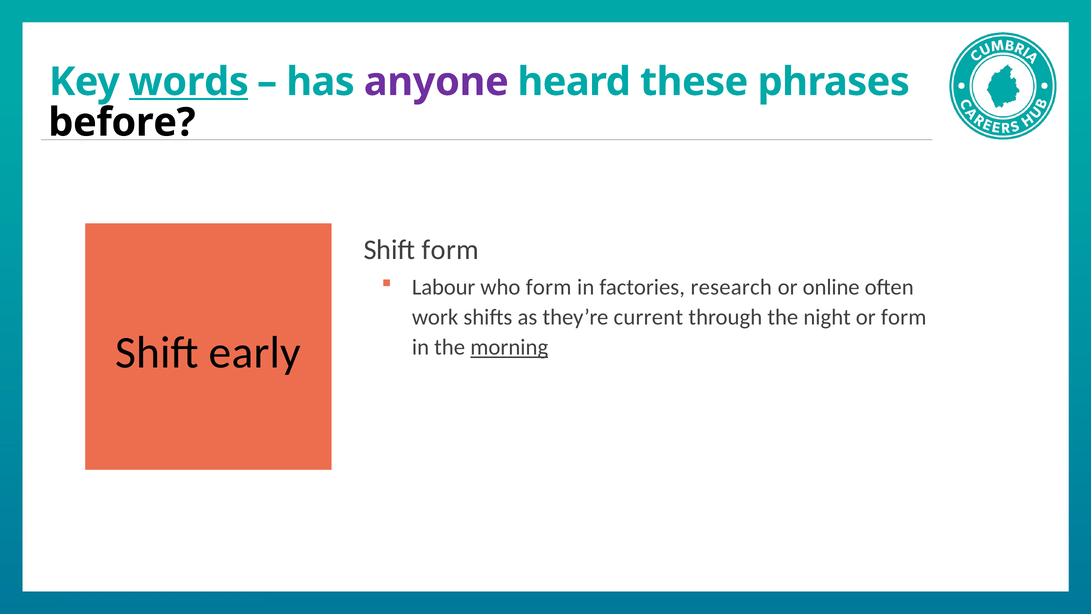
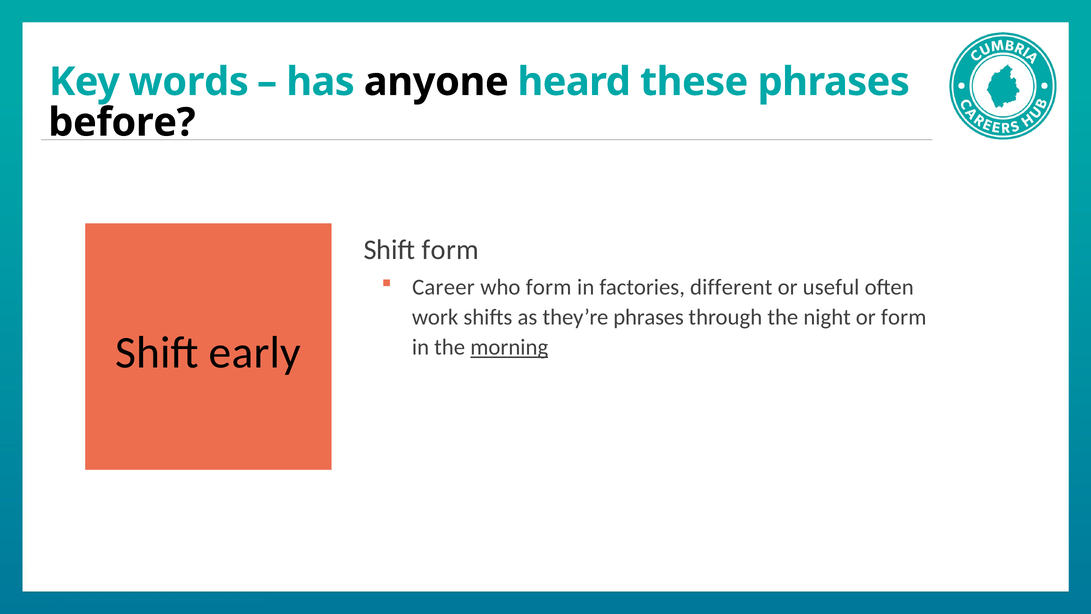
words underline: present -> none (189, 82)
anyone colour: purple -> black (436, 82)
Labour: Labour -> Career (443, 287)
research: research -> different (731, 287)
online: online -> useful (831, 287)
they’re current: current -> phrases (649, 317)
